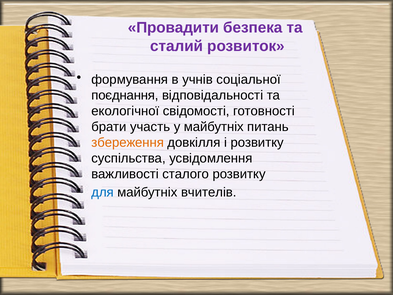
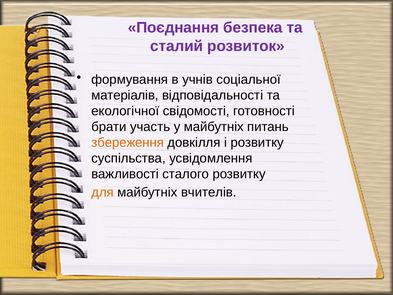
Провадити: Провадити -> Поєднання (174, 28)
поєднання: поєднання -> матеріалів (125, 95)
для colour: blue -> orange (103, 192)
